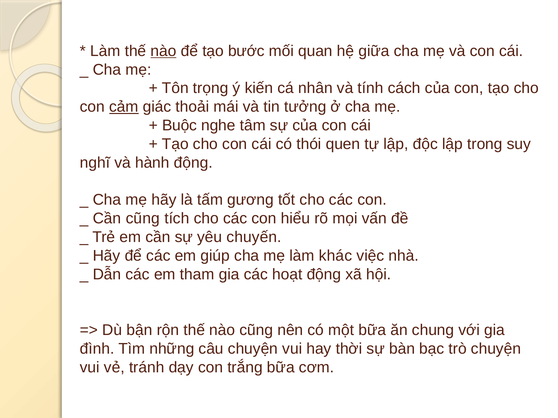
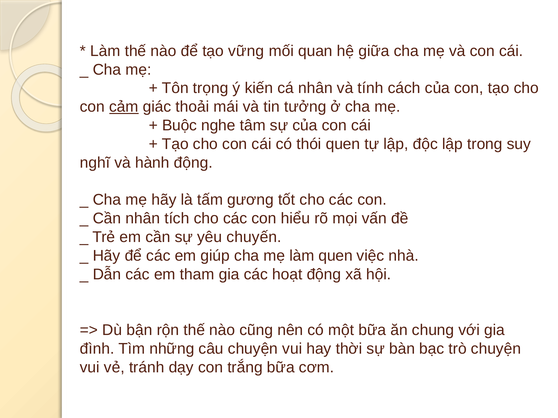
nào underline: present -> none (164, 51)
bước: bước -> vững (246, 51)
Cần cũng: cũng -> nhân (143, 219)
làm khác: khác -> quen (336, 256)
